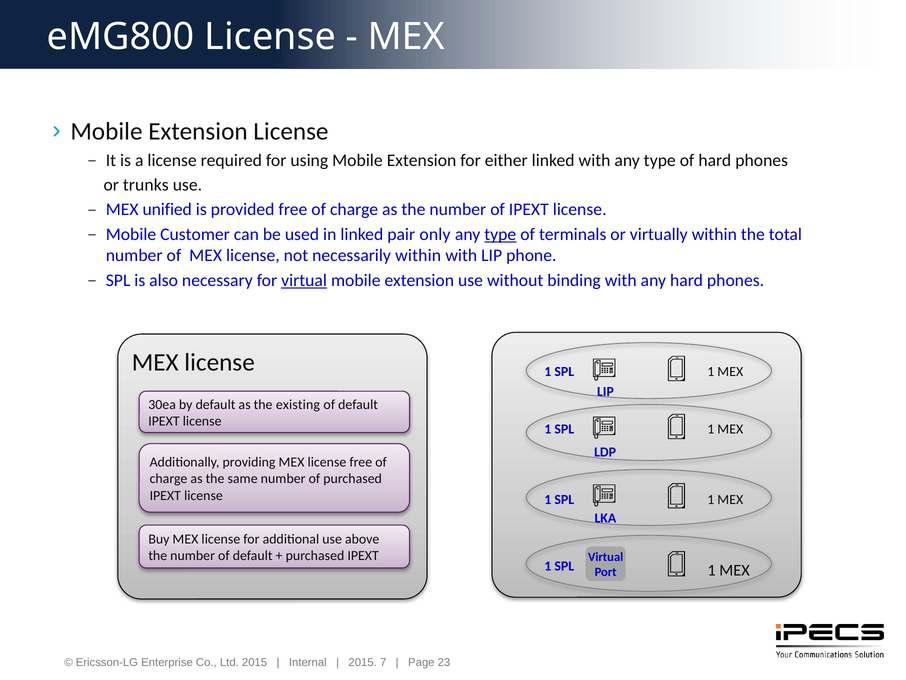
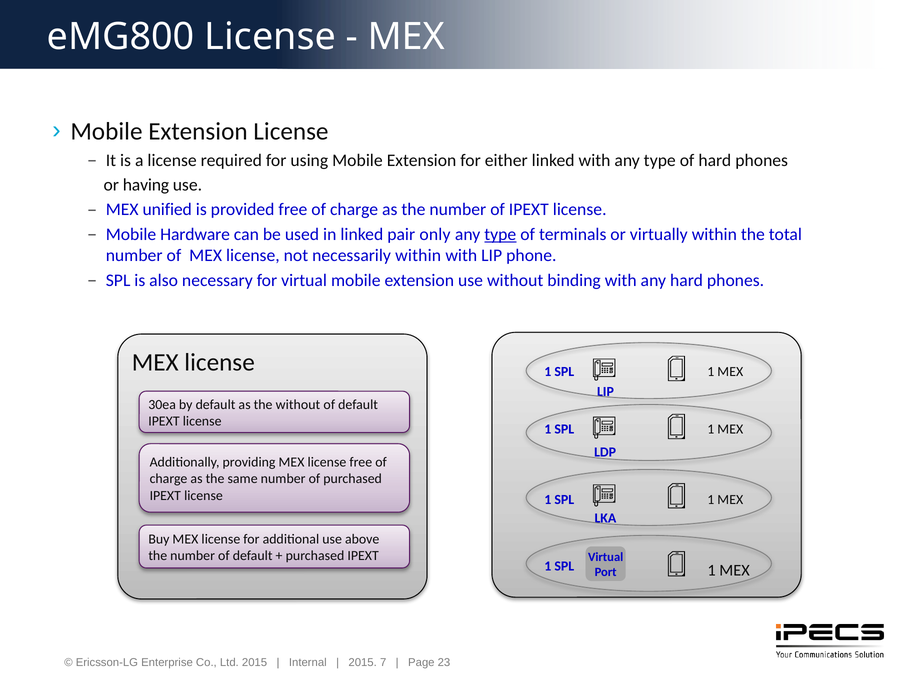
trunks: trunks -> having (146, 185)
Customer: Customer -> Hardware (195, 234)
virtual underline: present -> none (304, 280)
the existing: existing -> without (298, 404)
